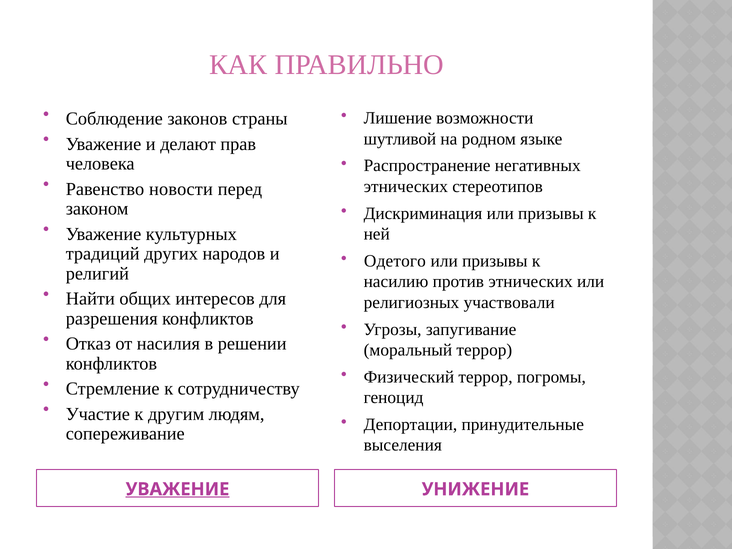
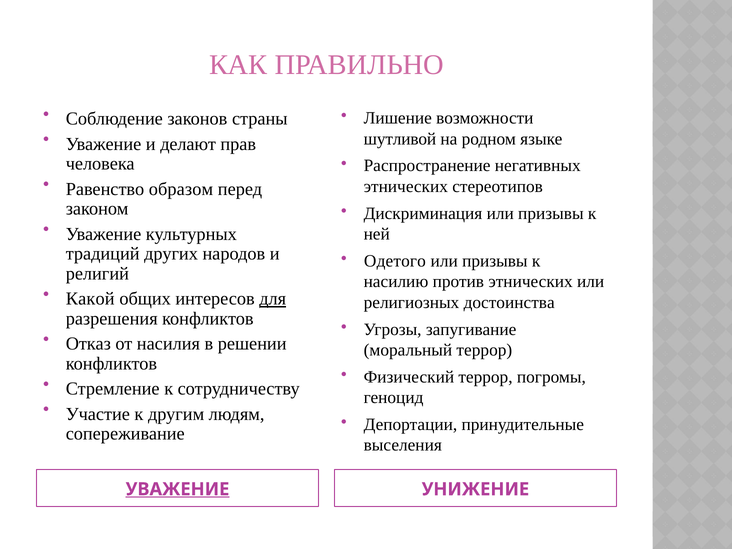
новости: новости -> образом (181, 189)
Найти: Найти -> Какой (90, 299)
для underline: none -> present (273, 299)
участвовали: участвовали -> достоинства (509, 302)
